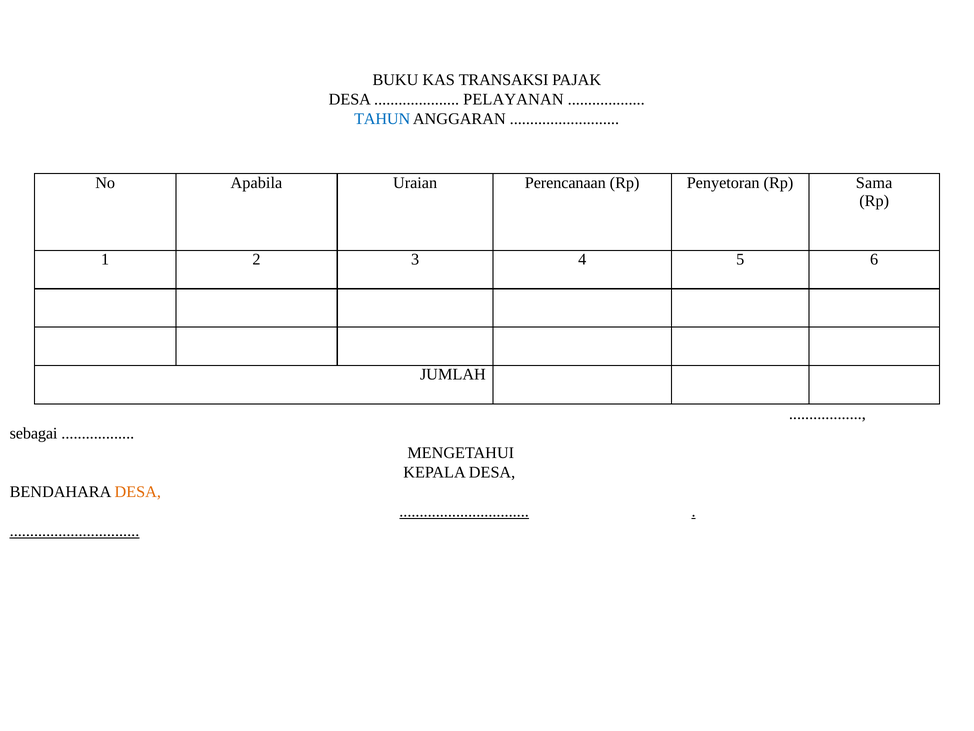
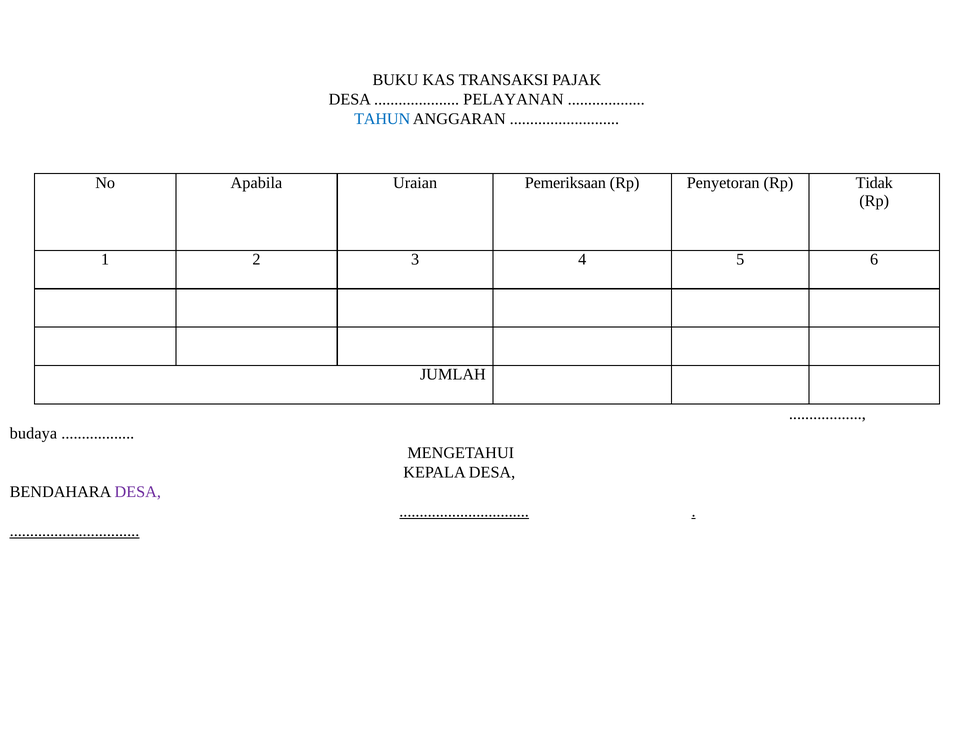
Perencanaan: Perencanaan -> Pemeriksaan (565, 183)
Sama: Sama -> Tidak (874, 183)
sebagai: sebagai -> budaya (33, 433)
DESA colour: orange -> purple (138, 491)
